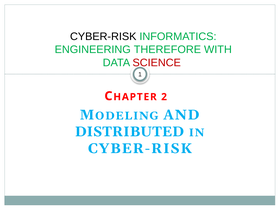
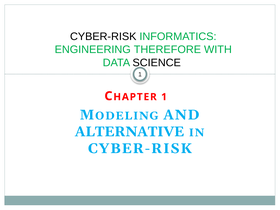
SCIENCE colour: red -> black (157, 63)
2: 2 -> 1 (164, 97)
DISTRIBUTED: DISTRIBUTED -> ALTERNATIVE (129, 132)
